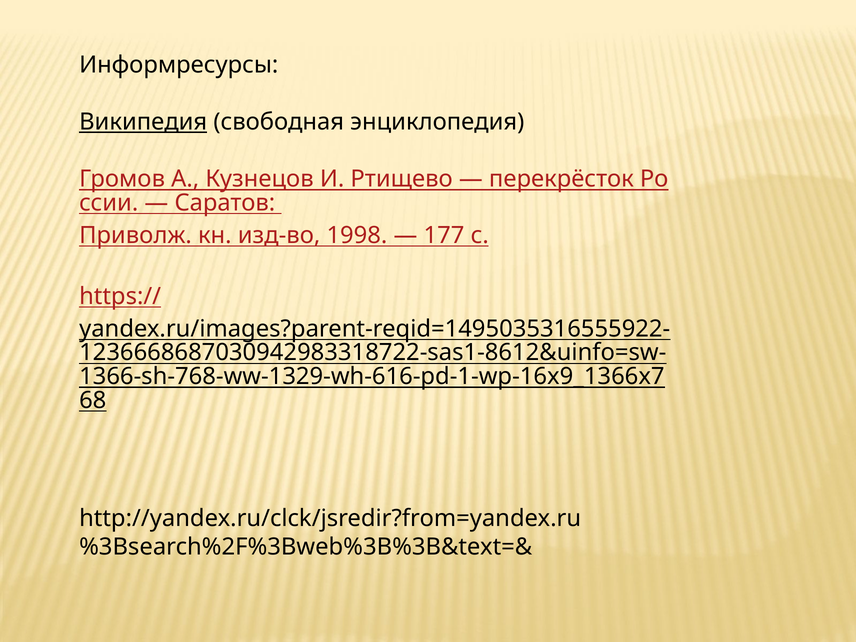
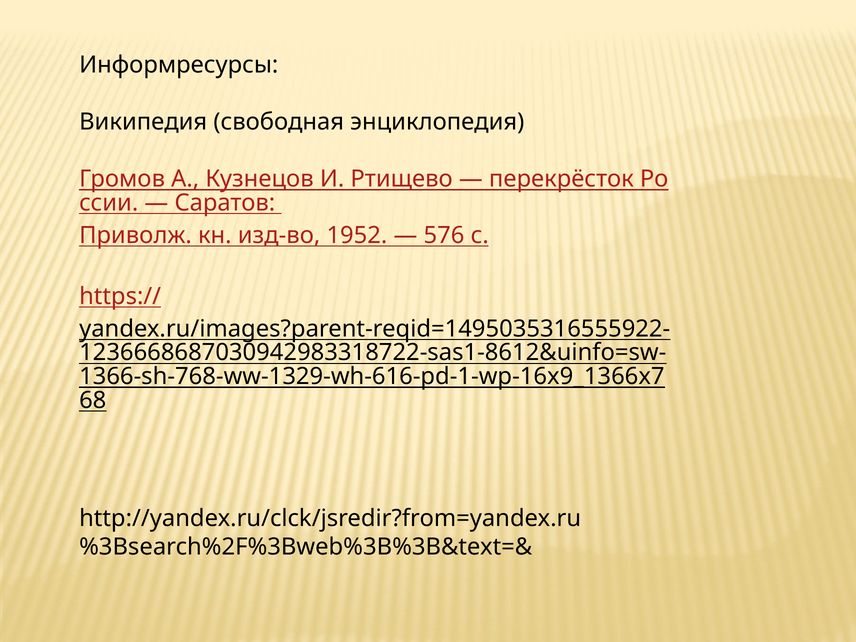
Википедия underline: present -> none (143, 122)
1998: 1998 -> 1952 (357, 235)
177: 177 -> 576 (444, 235)
